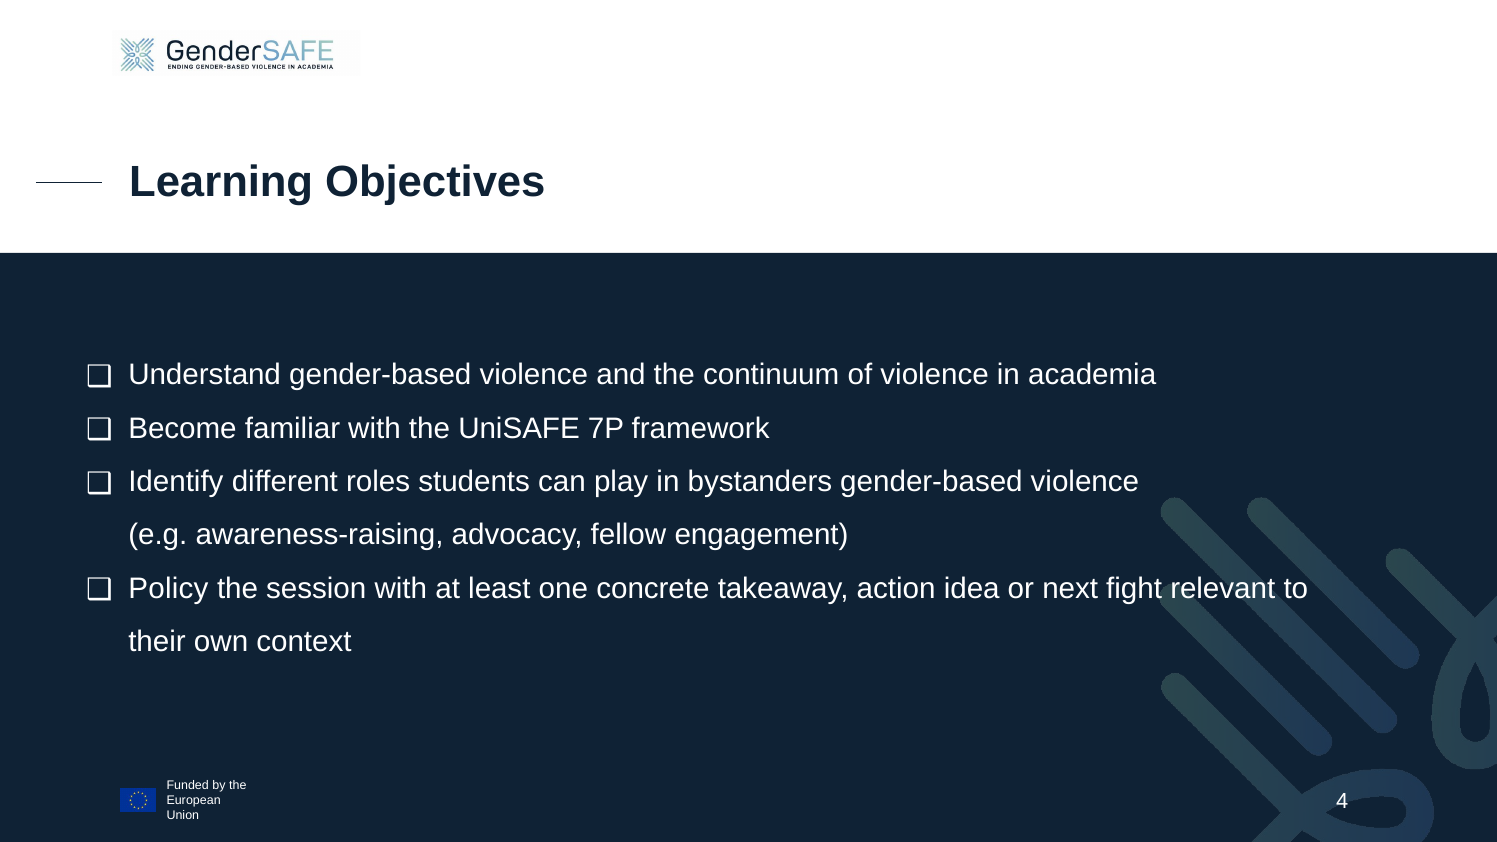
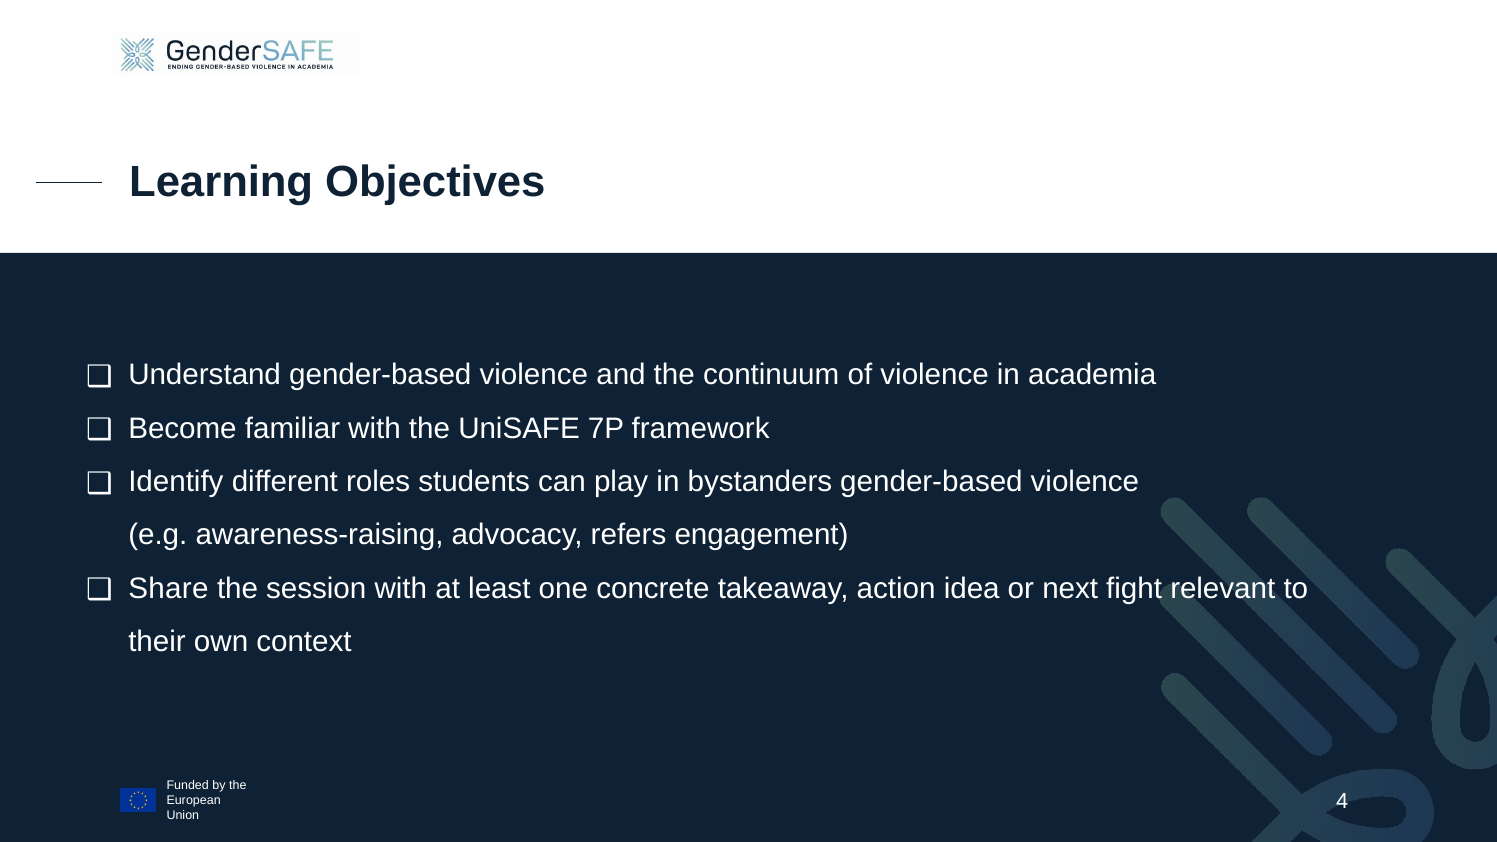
fellow: fellow -> refers (629, 535)
Policy: Policy -> Share (168, 588)
